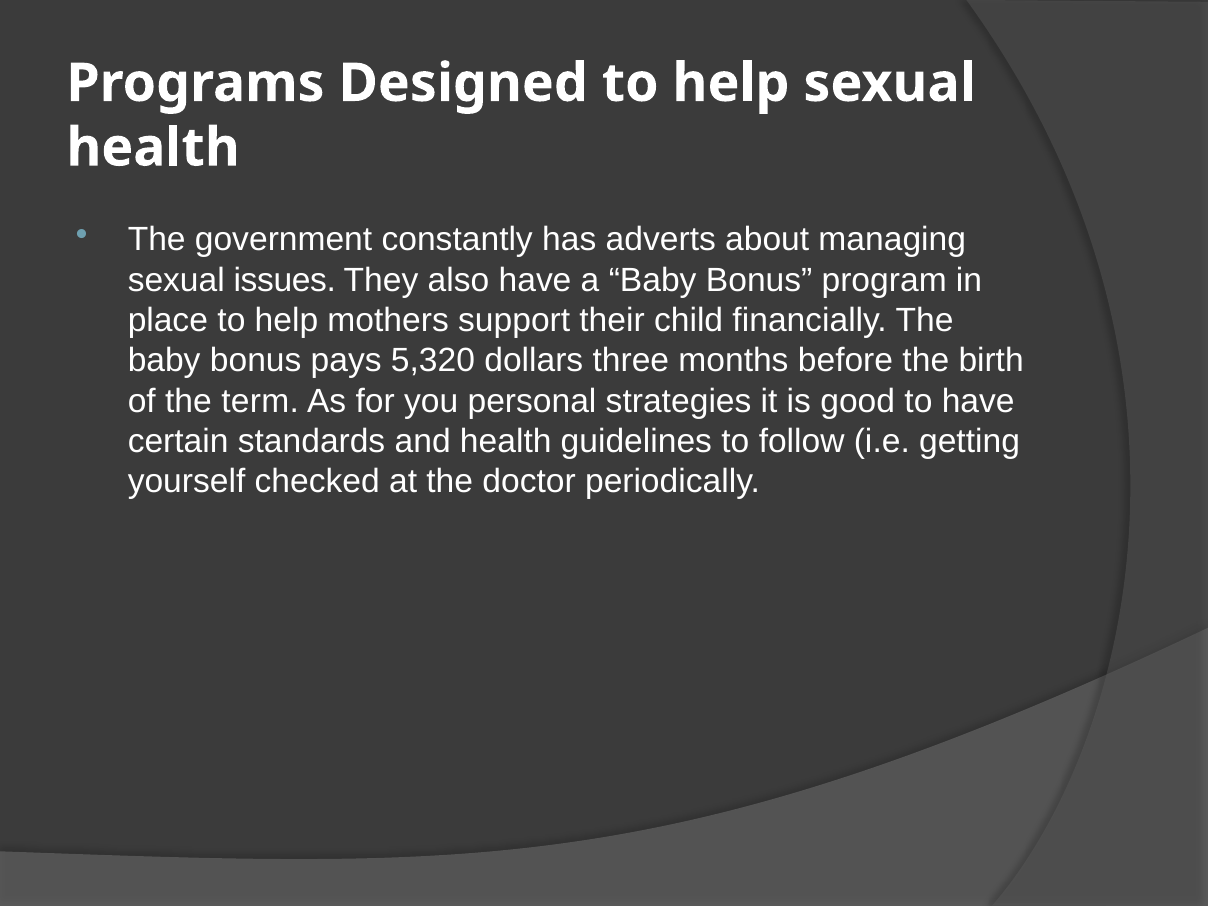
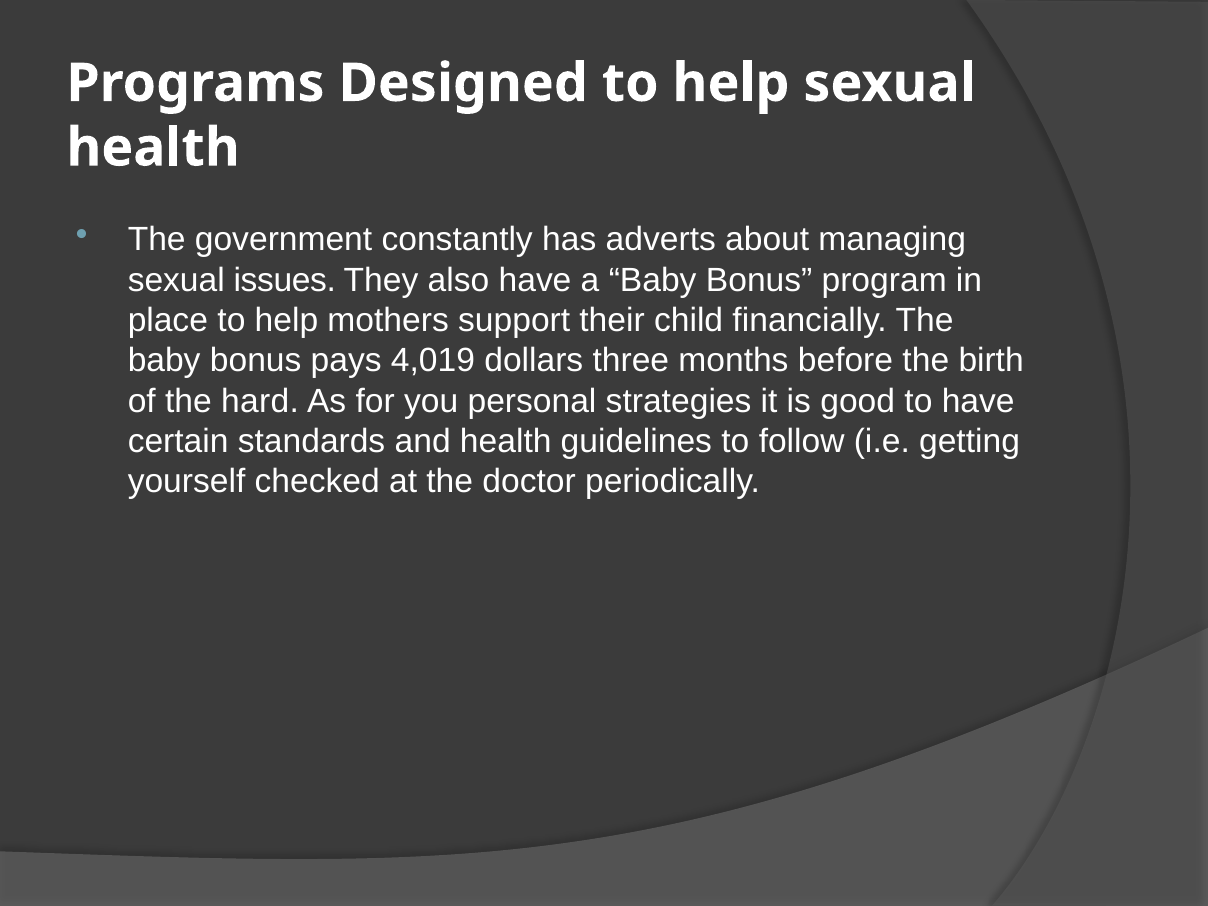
5,320: 5,320 -> 4,019 (433, 361)
term: term -> hard (260, 401)
